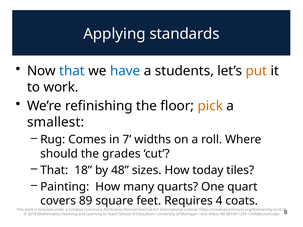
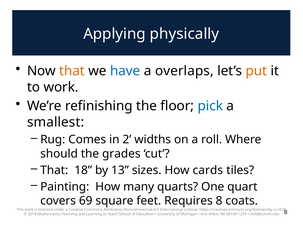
standards: standards -> physically (184, 34)
that colour: blue -> orange (72, 71)
students: students -> overlaps (184, 71)
pick colour: orange -> blue (210, 106)
7: 7 -> 2 (127, 140)
48: 48 -> 13 (120, 170)
today: today -> cards (208, 170)
89: 89 -> 69 (86, 201)
Requires 4: 4 -> 8 (219, 201)
